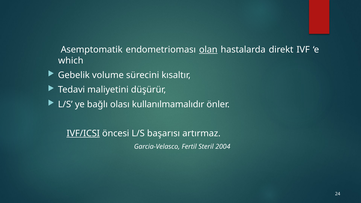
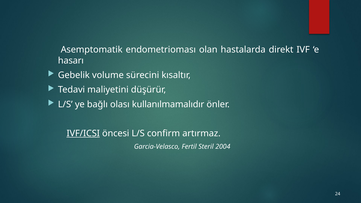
olan underline: present -> none (208, 50)
which: which -> hasarı (71, 61)
başarısı: başarısı -> confirm (163, 134)
